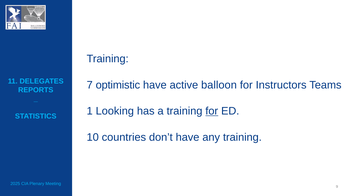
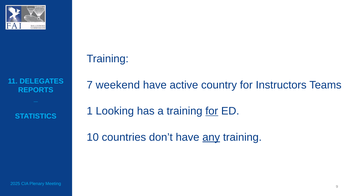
optimistic: optimistic -> weekend (118, 85)
balloon: balloon -> country (219, 85)
any underline: none -> present (211, 137)
